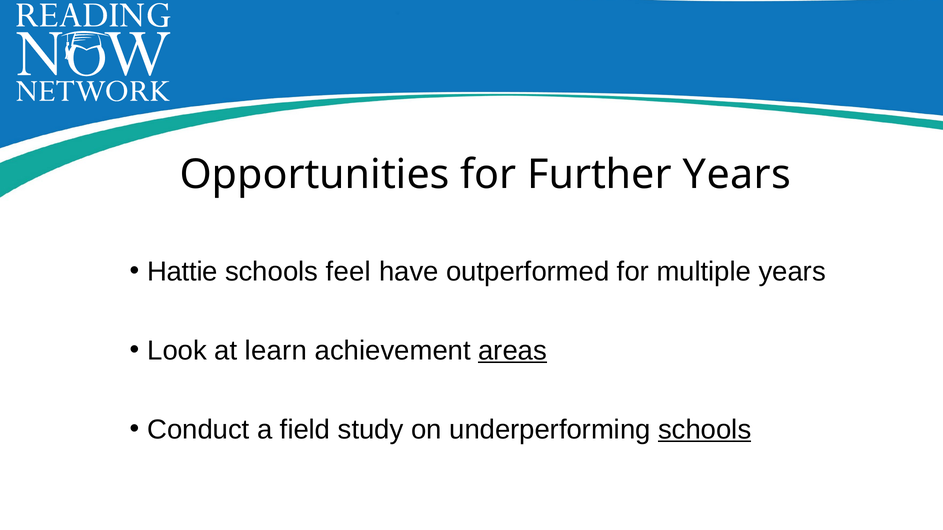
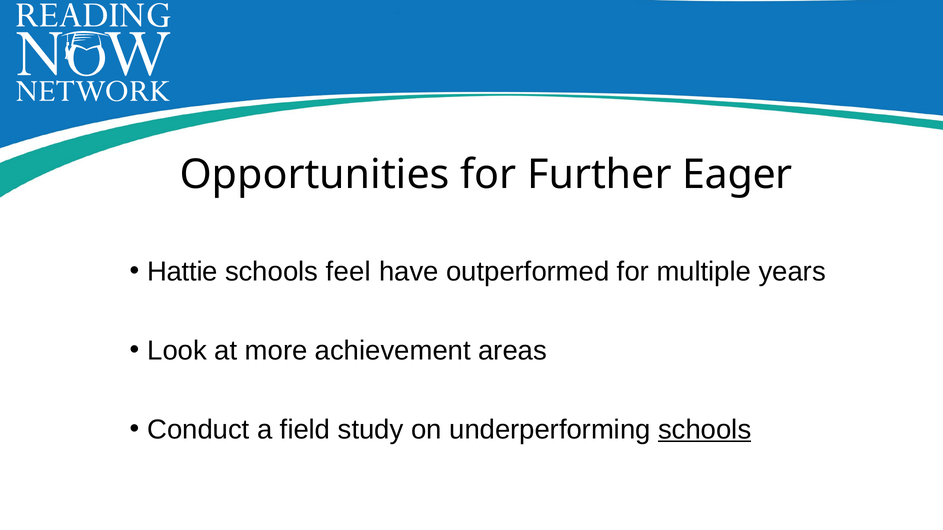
Further Years: Years -> Eager (737, 175)
learn: learn -> more (276, 351)
areas underline: present -> none (513, 351)
